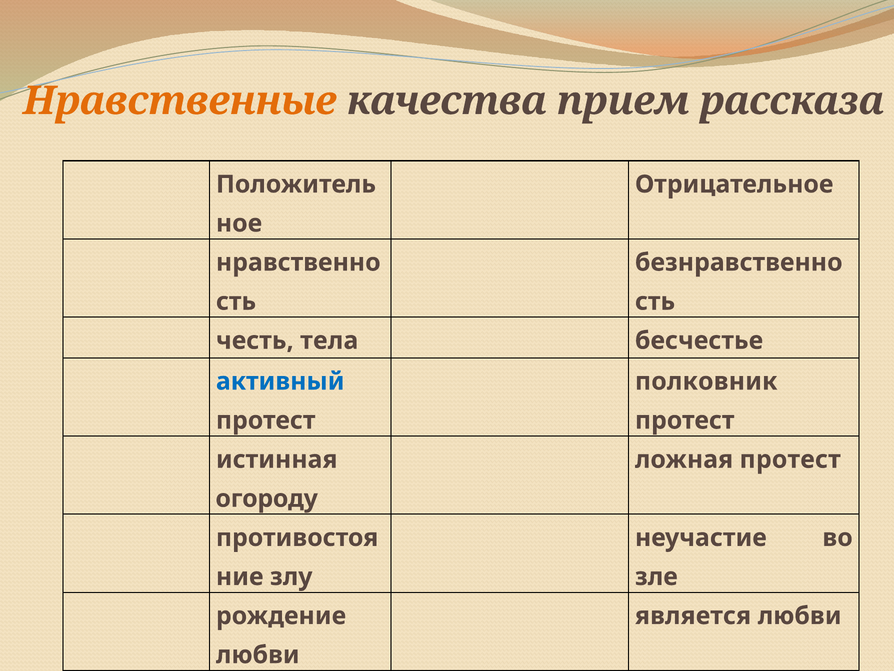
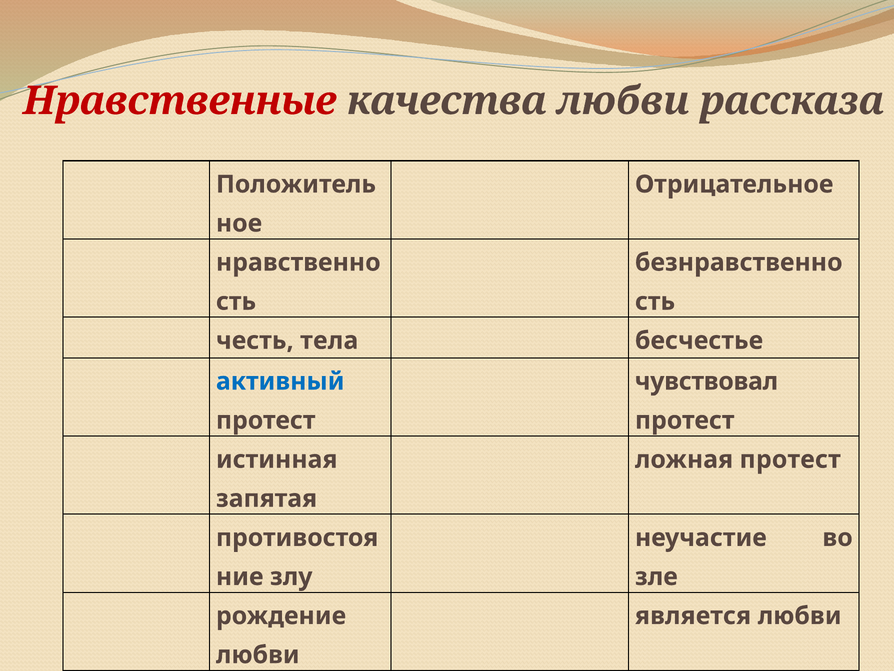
Нравственные colour: orange -> red (180, 101)
качества прием: прием -> любви (623, 101)
полковник: полковник -> чувствовал (706, 381)
огороду: огороду -> запятая (267, 498)
